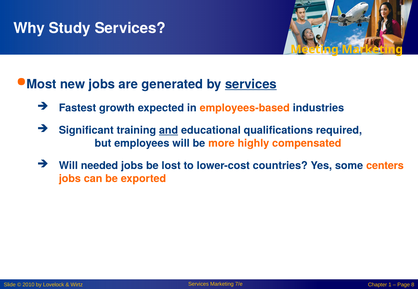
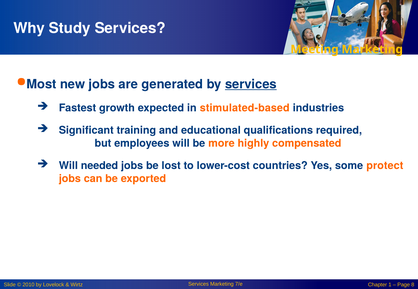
employees-based: employees-based -> stimulated-based (245, 108)
and underline: present -> none (169, 131)
centers: centers -> protect (385, 166)
